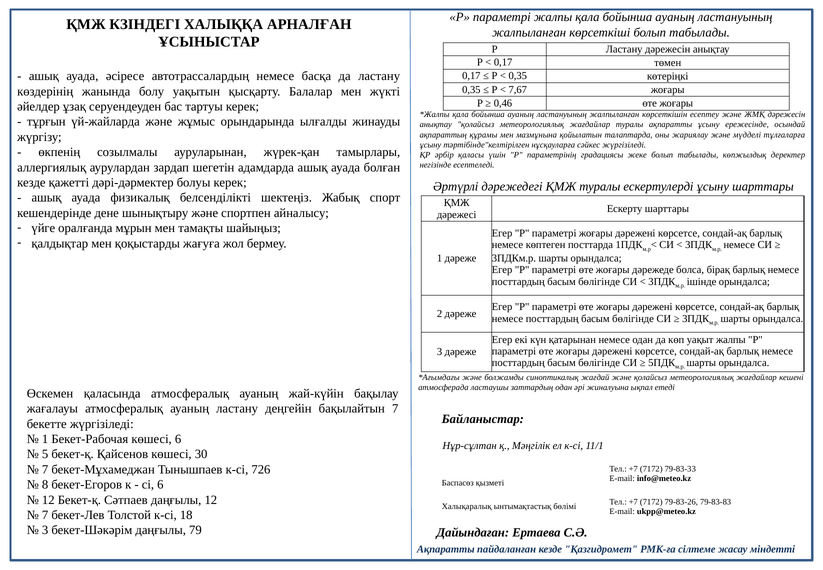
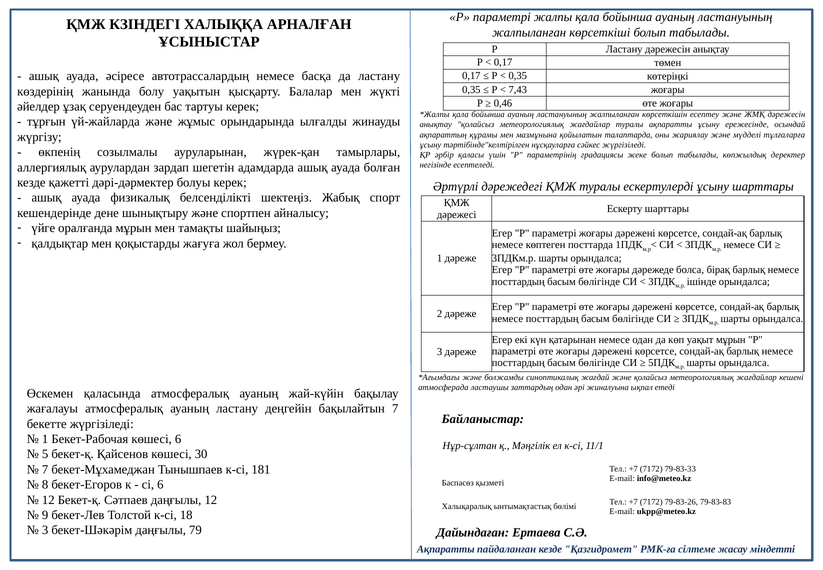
7,67: 7,67 -> 7,43 (518, 90)
уақыт жалпы: жалпы -> мұрын (731, 339)
726: 726 -> 181 (261, 469)
7: 7 -> 9 (45, 515)
